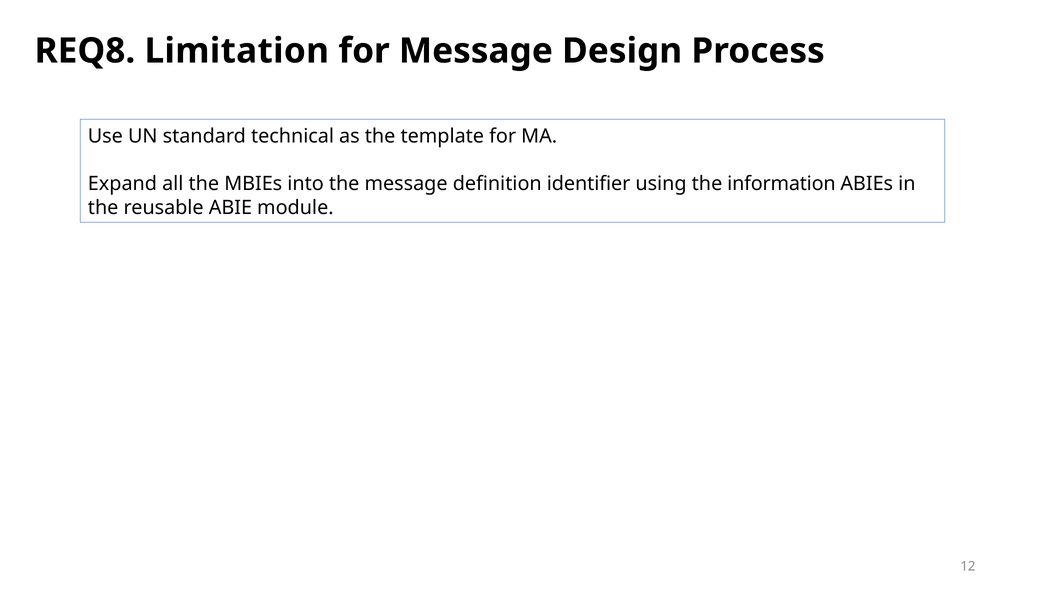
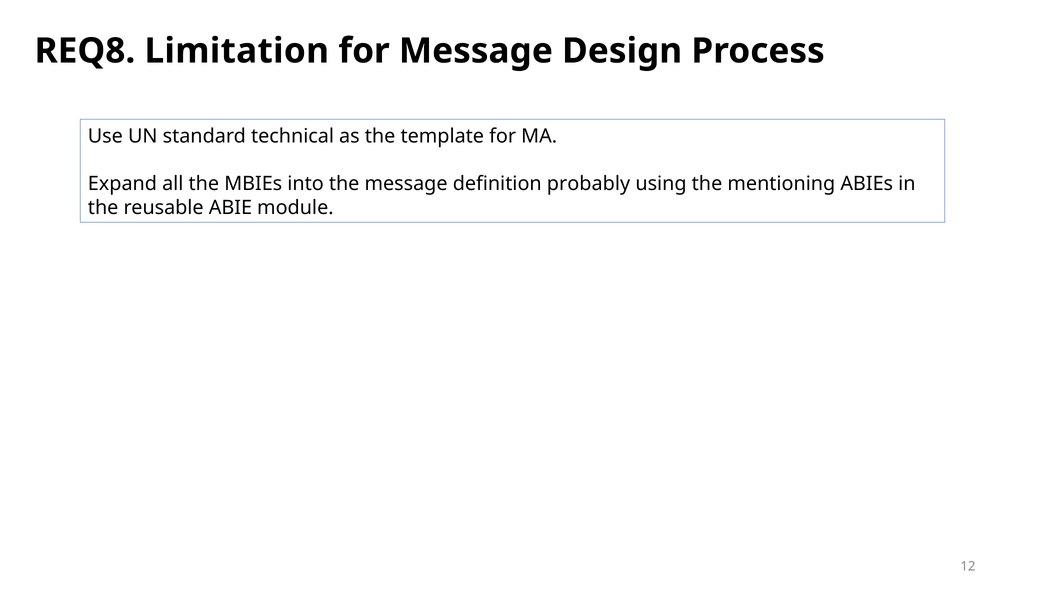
identifier: identifier -> probably (588, 184)
information: information -> mentioning (781, 184)
